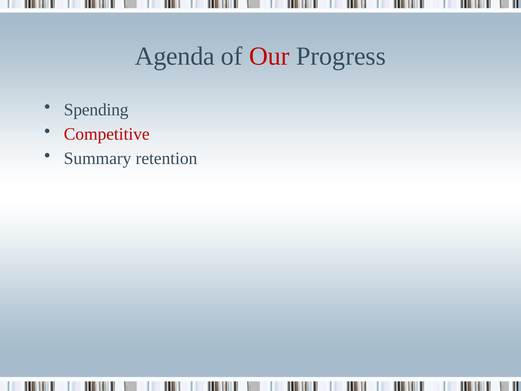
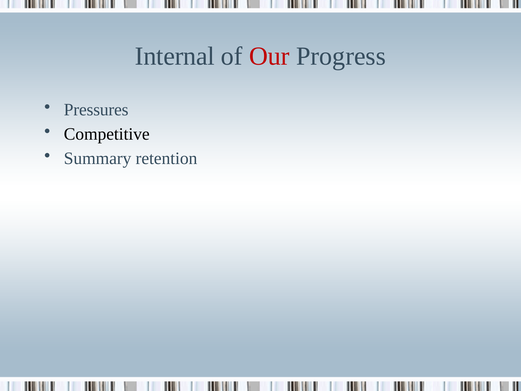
Agenda: Agenda -> Internal (175, 56)
Spending: Spending -> Pressures (96, 110)
Competitive colour: red -> black (107, 134)
